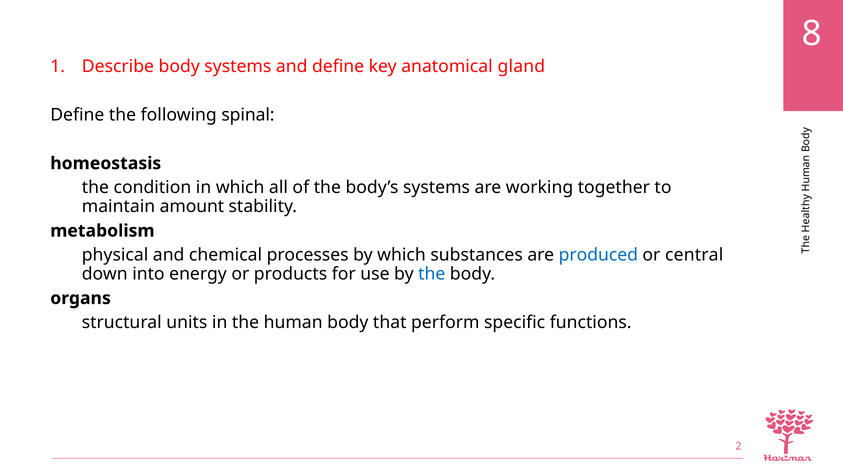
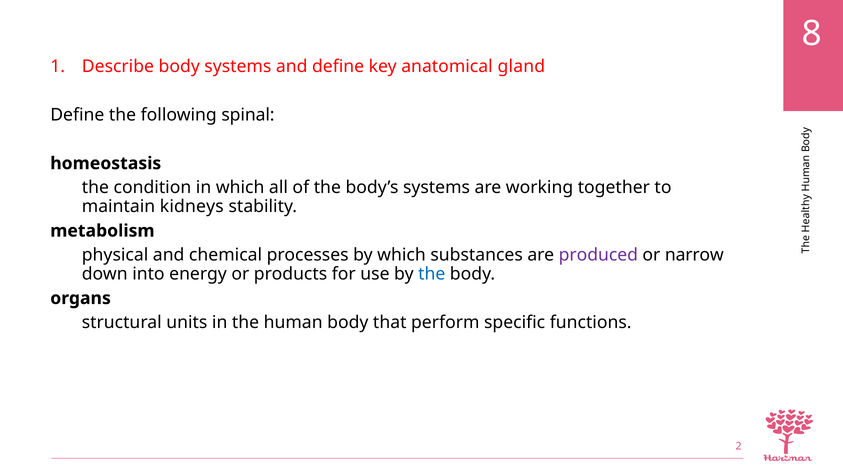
amount: amount -> kidneys (192, 207)
produced colour: blue -> purple (598, 255)
central: central -> narrow (694, 255)
